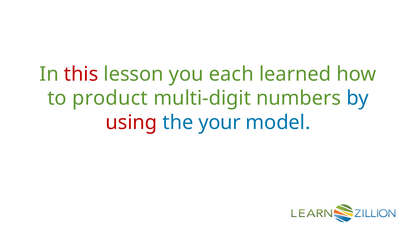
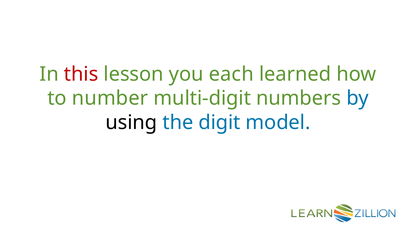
product: product -> number (110, 98)
using colour: red -> black (131, 122)
your: your -> digit (220, 122)
